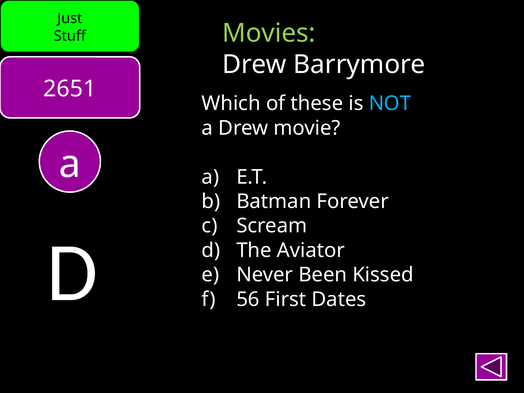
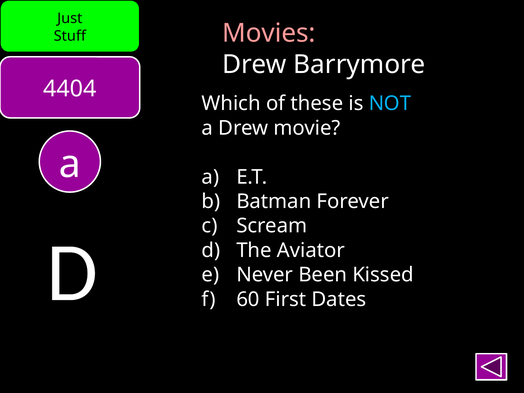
Movies colour: light green -> pink (269, 33)
2651: 2651 -> 4404 (70, 89)
56: 56 -> 60 (248, 299)
